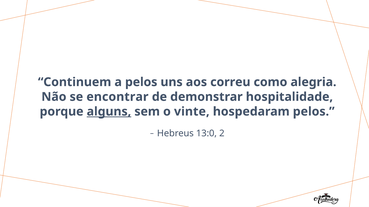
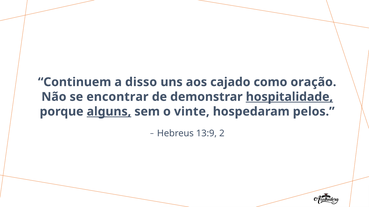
a pelos: pelos -> disso (141, 82)
correu: correu -> cajado (230, 82)
alegria: alegria -> oração (313, 82)
hospitalidade underline: none -> present (289, 97)
13:0: 13:0 -> 13:9 (206, 134)
